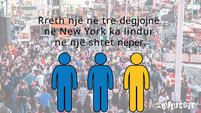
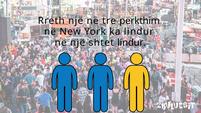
dëgjojnë: dëgjojnë -> përkthim (140, 21)
shtet nëpër: nëpër -> lindur (132, 43)
